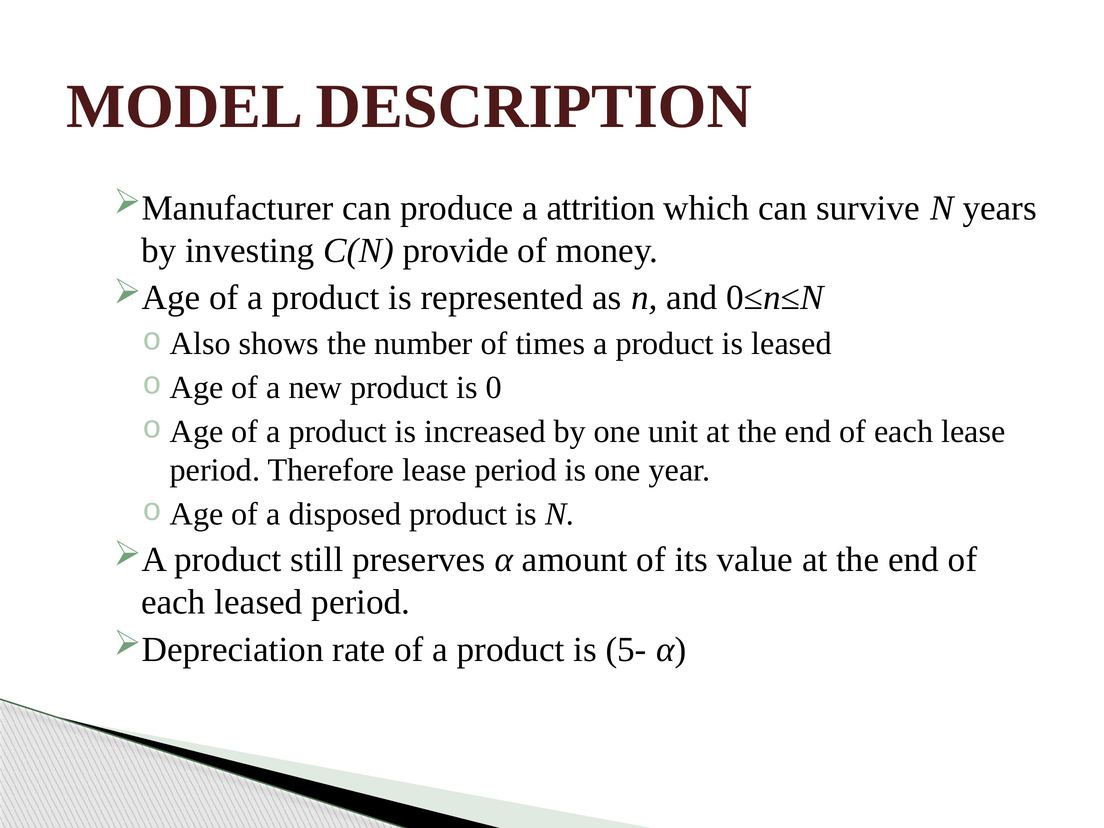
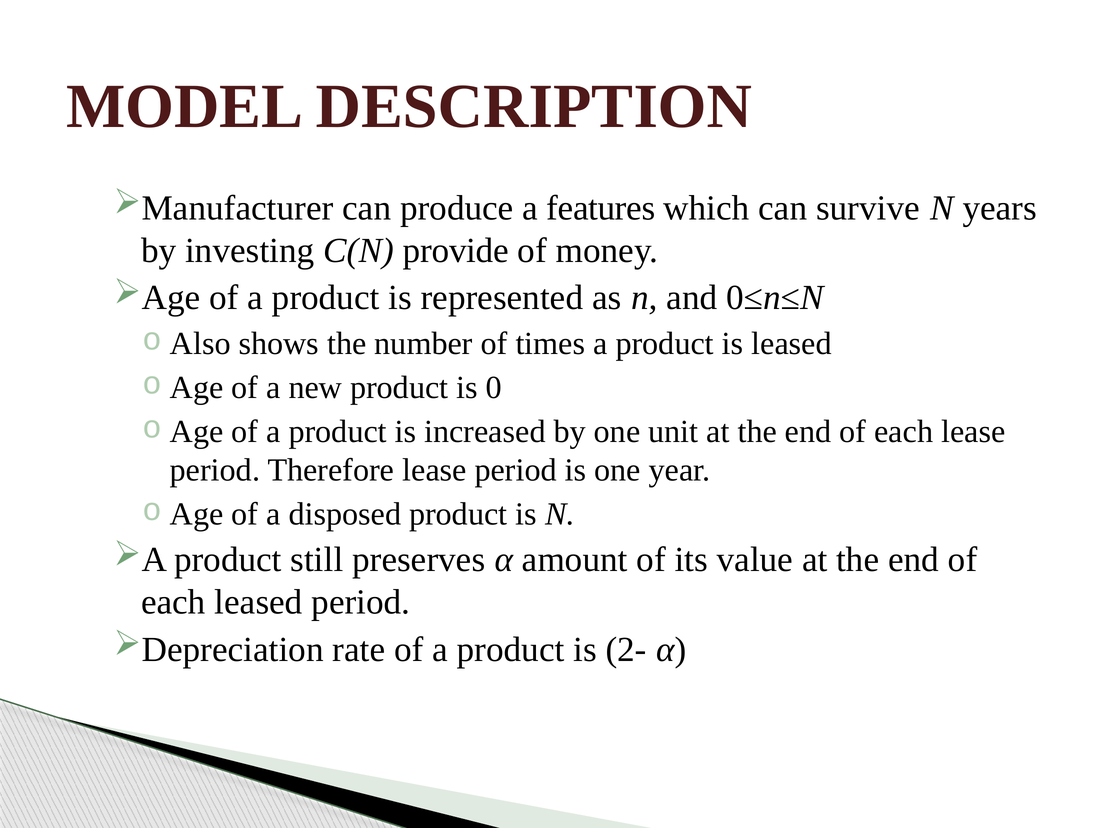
attrition: attrition -> features (601, 208)
5-: 5- -> 2- (626, 650)
